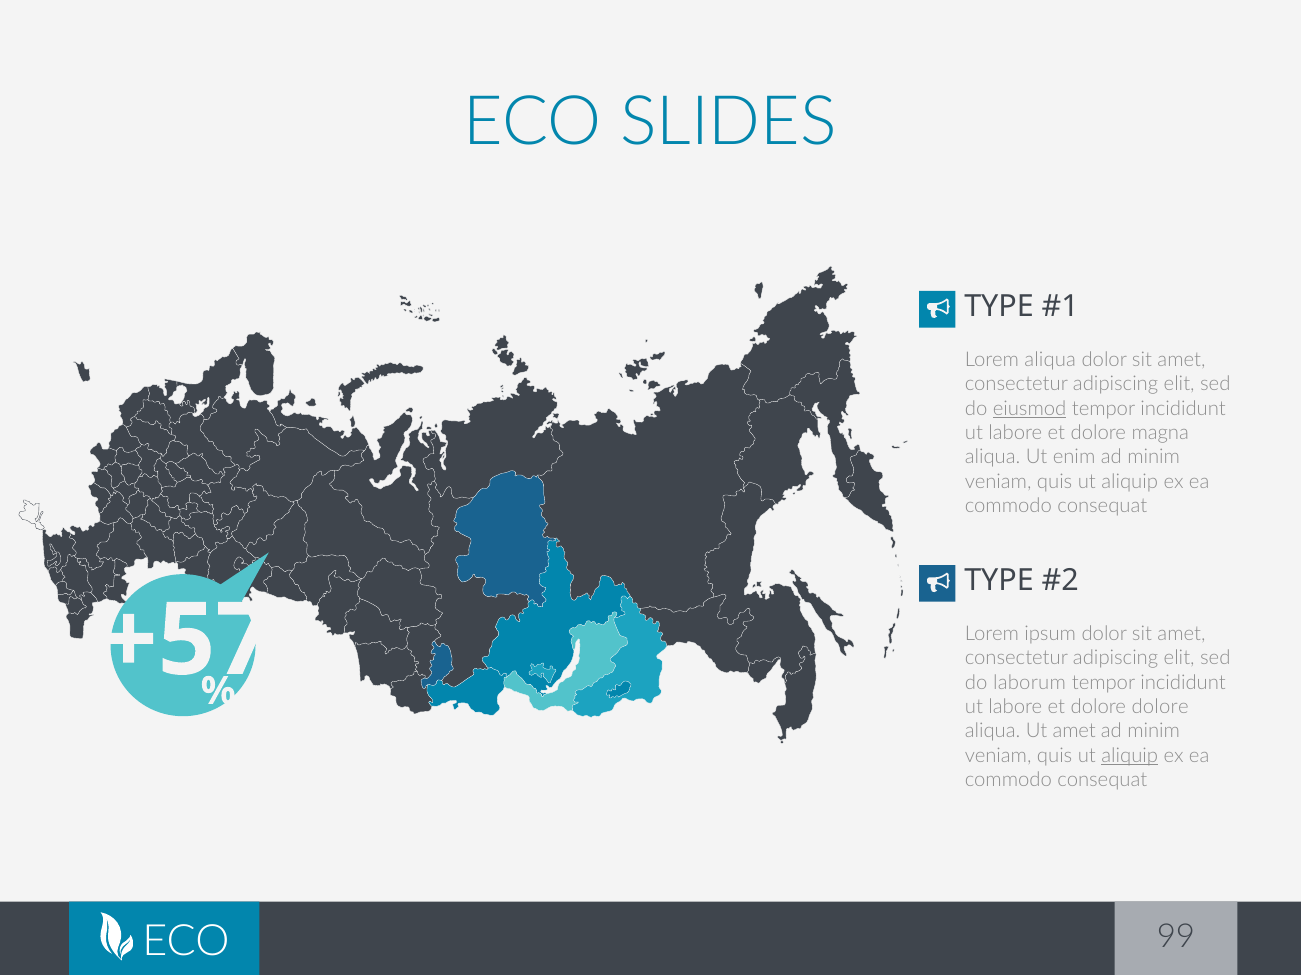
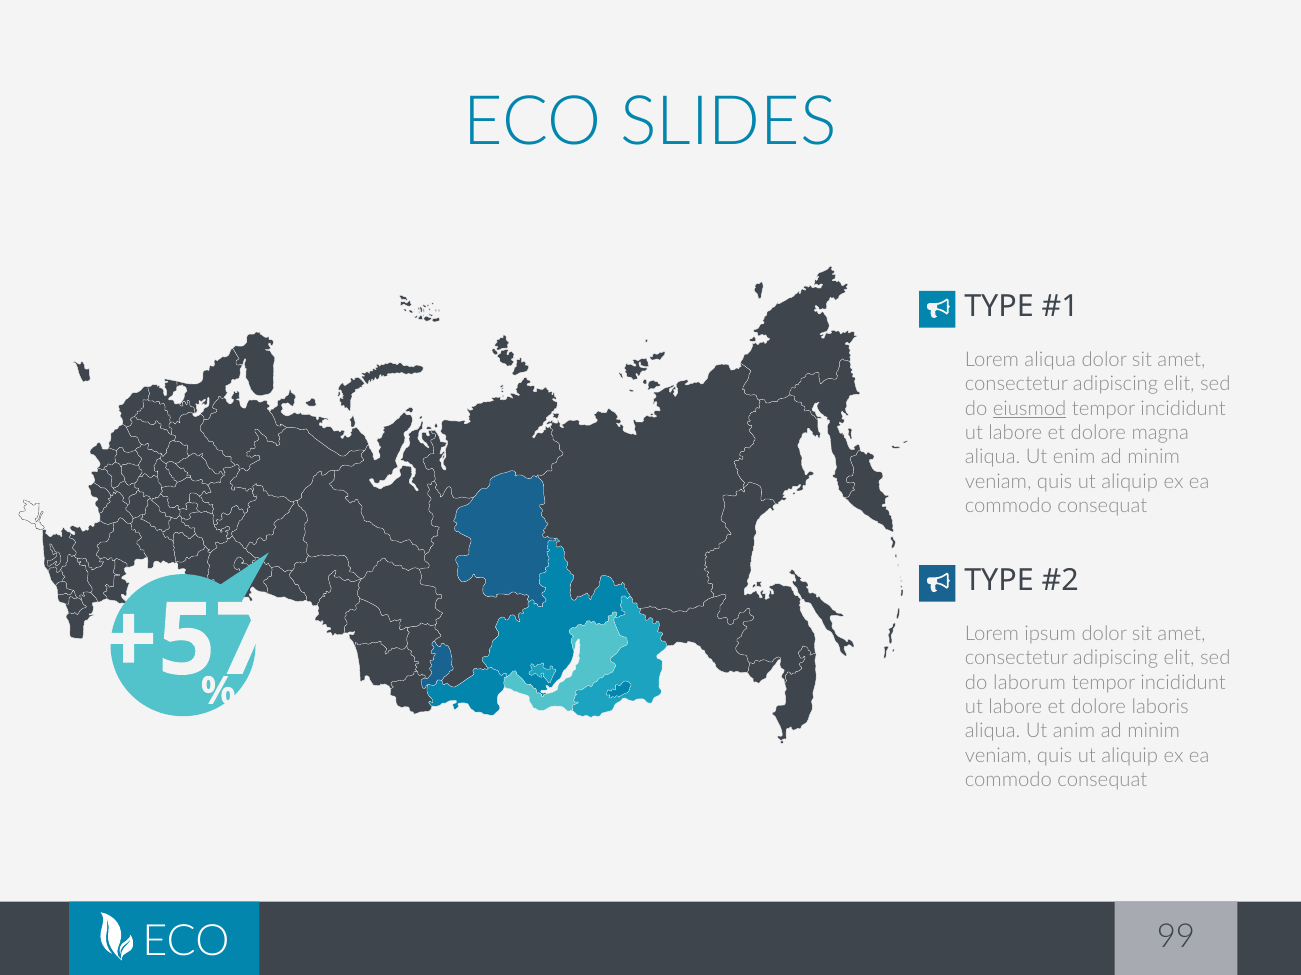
dolore dolore: dolore -> laboris (1160, 707)
Ut amet: amet -> anim (1074, 732)
aliquip underline: present -> none (1130, 756)
